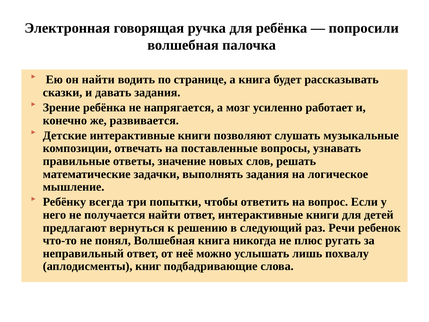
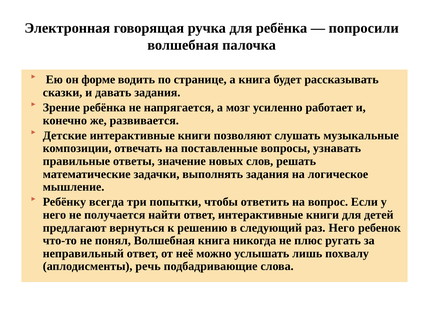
он найти: найти -> форме (98, 80)
раз Речи: Речи -> Него (342, 228)
книг: книг -> речь (148, 266)
